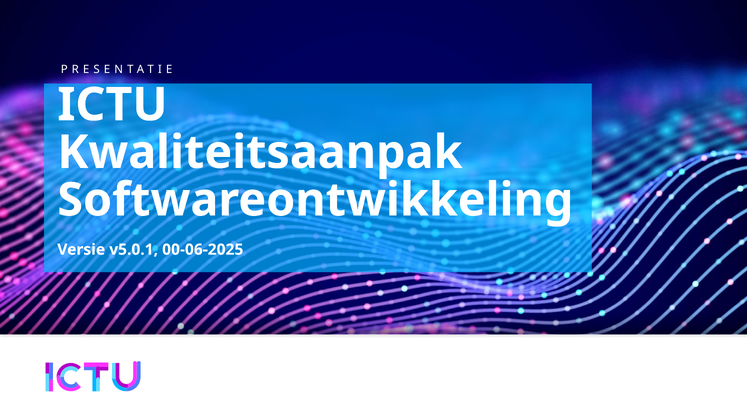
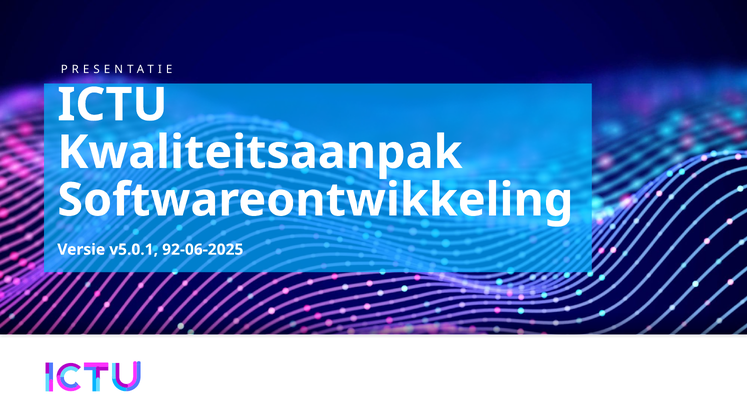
00-06-2025: 00-06-2025 -> 92-06-2025 (203, 250)
